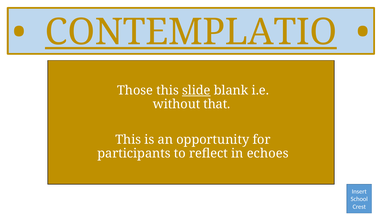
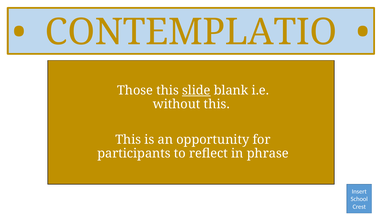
CONTEMPLATIO underline: present -> none (191, 32)
without that: that -> this (217, 104)
echoes: echoes -> phrase (268, 153)
